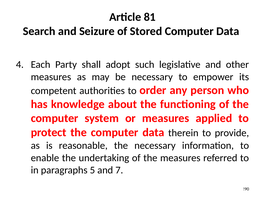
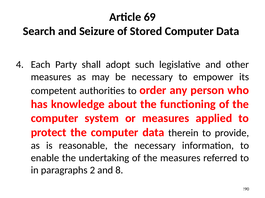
81: 81 -> 69 (150, 17)
5: 5 -> 2 (92, 171)
7: 7 -> 8 (119, 171)
